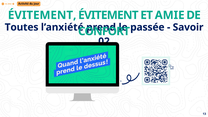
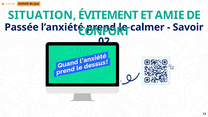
ÉVITEMENT: ÉVITEMENT -> SITUATION (42, 15)
Toutes: Toutes -> Passée (22, 27)
passée: passée -> calmer (147, 27)
